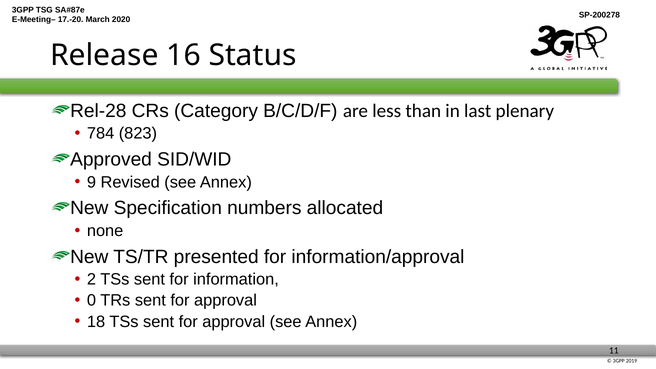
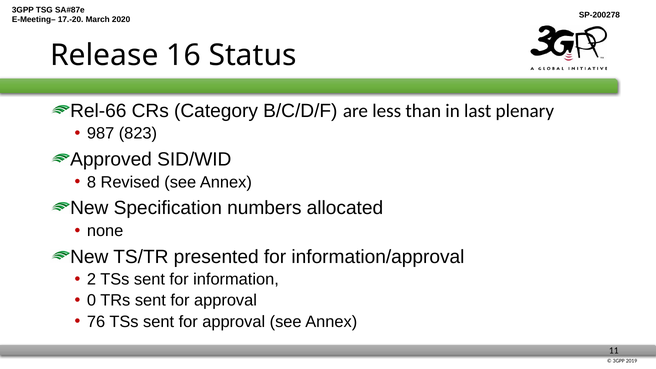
Rel-28: Rel-28 -> Rel-66 (98, 111)
784: 784 -> 987 (101, 134)
9: 9 -> 8 (91, 182)
18: 18 -> 76 (96, 322)
